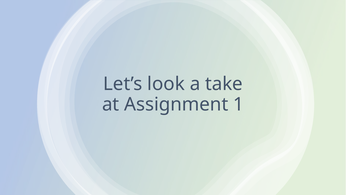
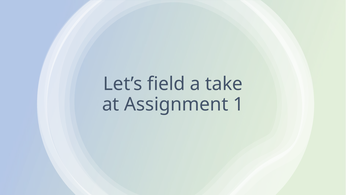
look: look -> field (166, 84)
